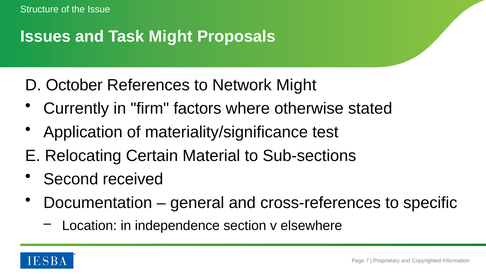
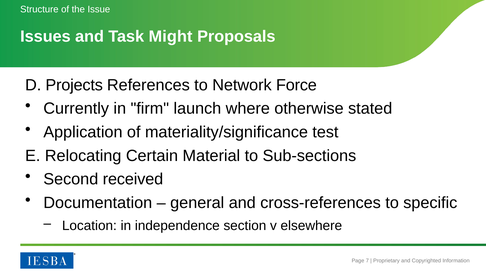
October: October -> Projects (74, 85)
Network Might: Might -> Force (296, 85)
factors: factors -> launch (197, 108)
